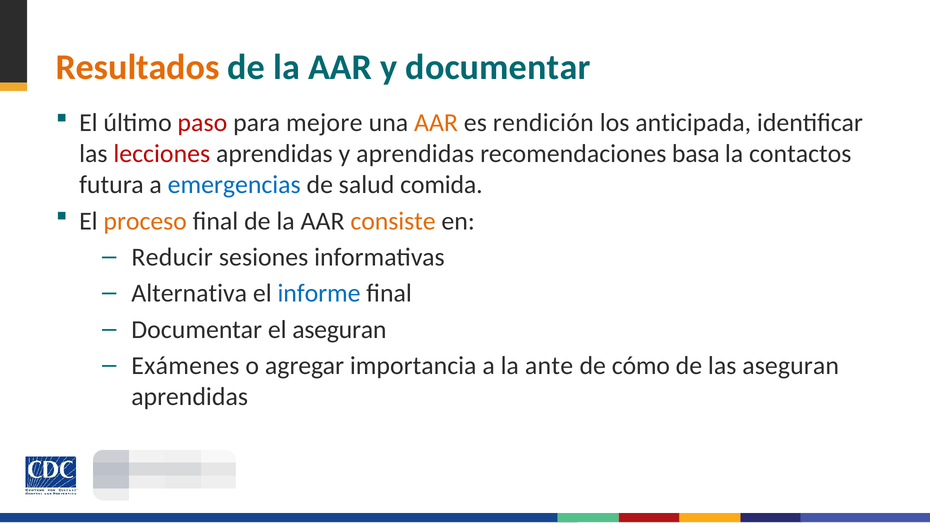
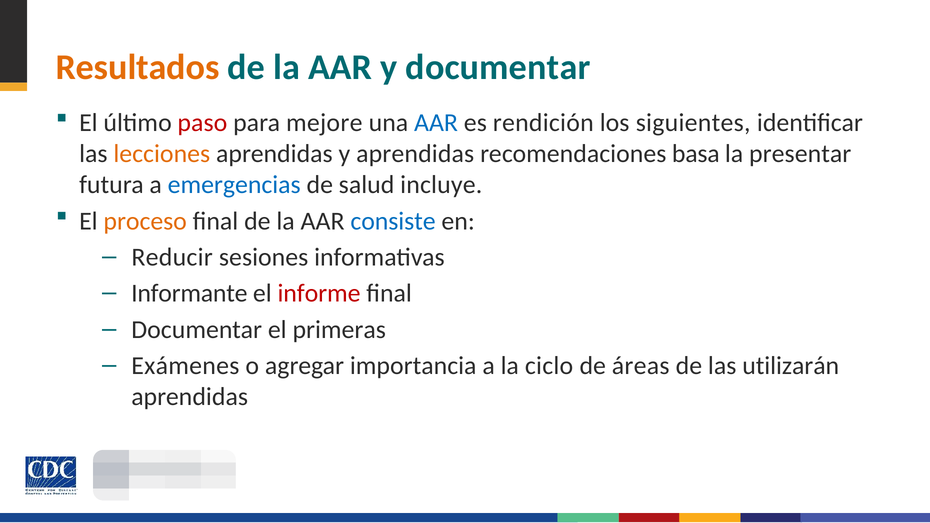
AAR colour: orange -> blue (436, 123)
anticipada: anticipada -> siguientes (693, 123)
lecciones colour: red -> orange (162, 154)
contactos: contactos -> presentar (800, 154)
comida: comida -> incluye (441, 185)
consiste colour: orange -> blue (393, 221)
Alternativa: Alternativa -> Informante (189, 293)
informe colour: blue -> red (319, 293)
el aseguran: aseguran -> primeras (339, 330)
ante: ante -> ciclo (549, 366)
cómo: cómo -> áreas (641, 366)
las aseguran: aseguran -> utilizarán (791, 366)
